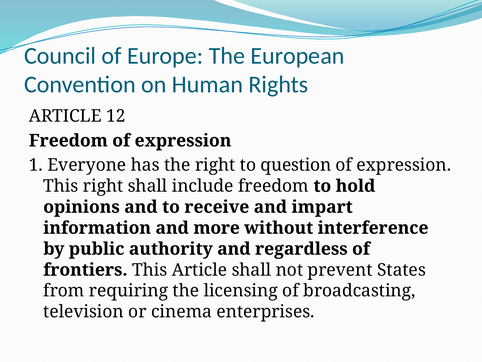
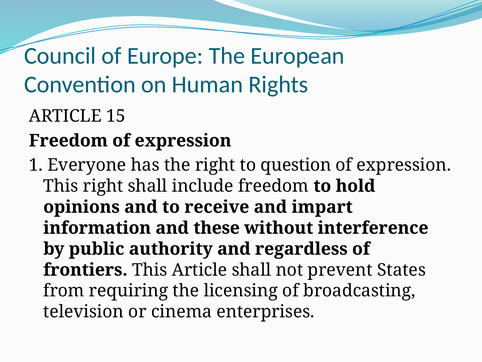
12: 12 -> 15 (116, 116)
more: more -> these (217, 228)
